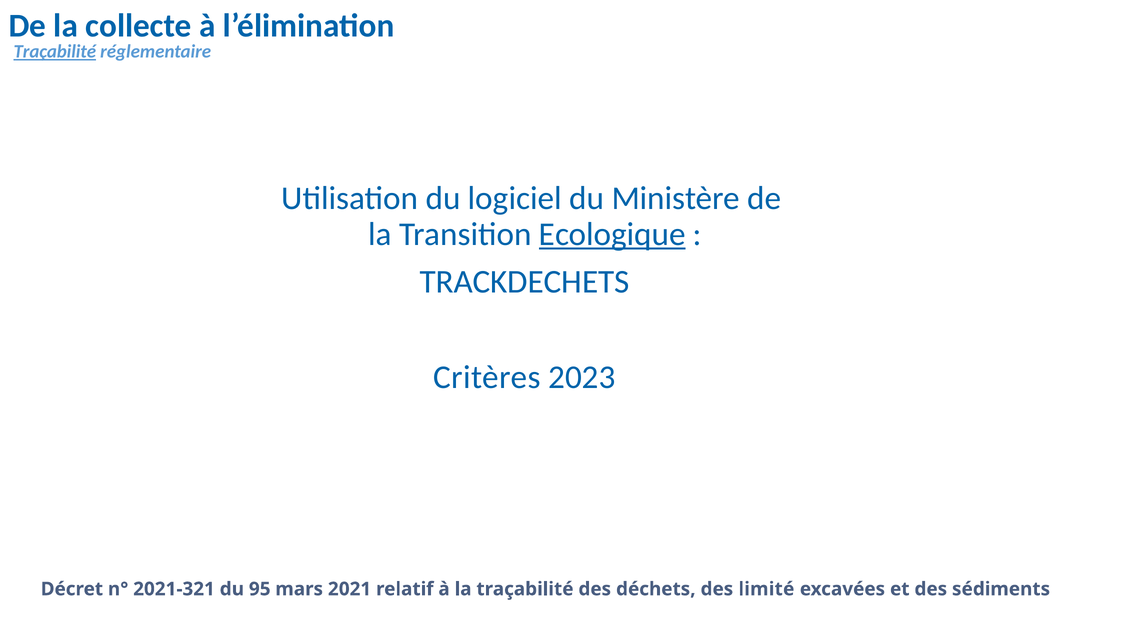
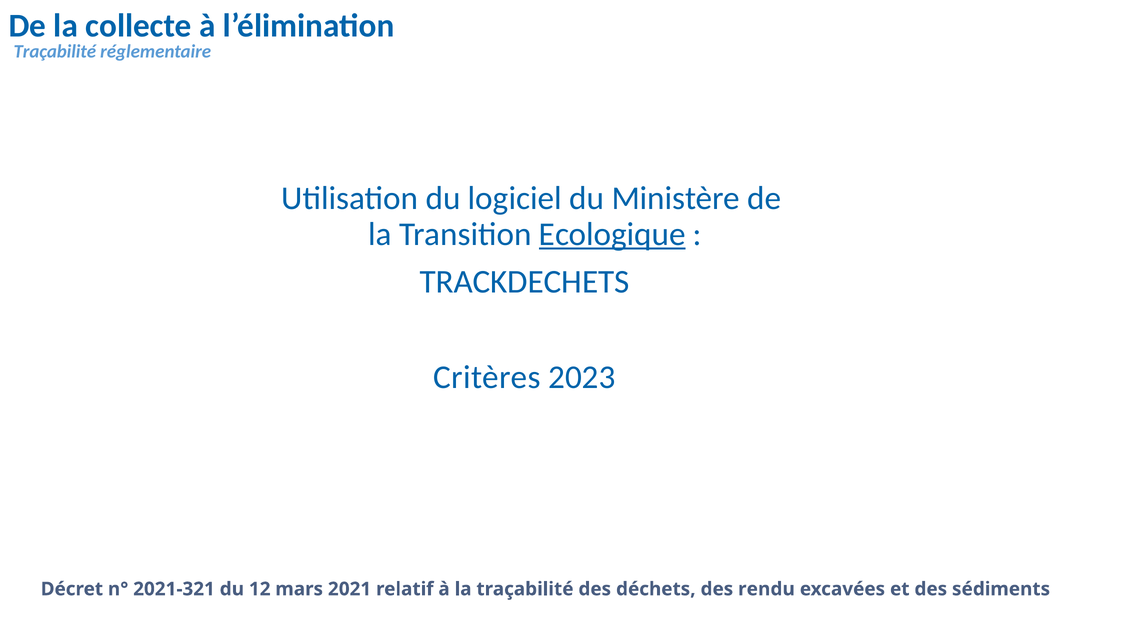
Traçabilité underline: present -> none (55, 52)
95: 95 -> 12 (260, 589)
limité: limité -> rendu (766, 589)
